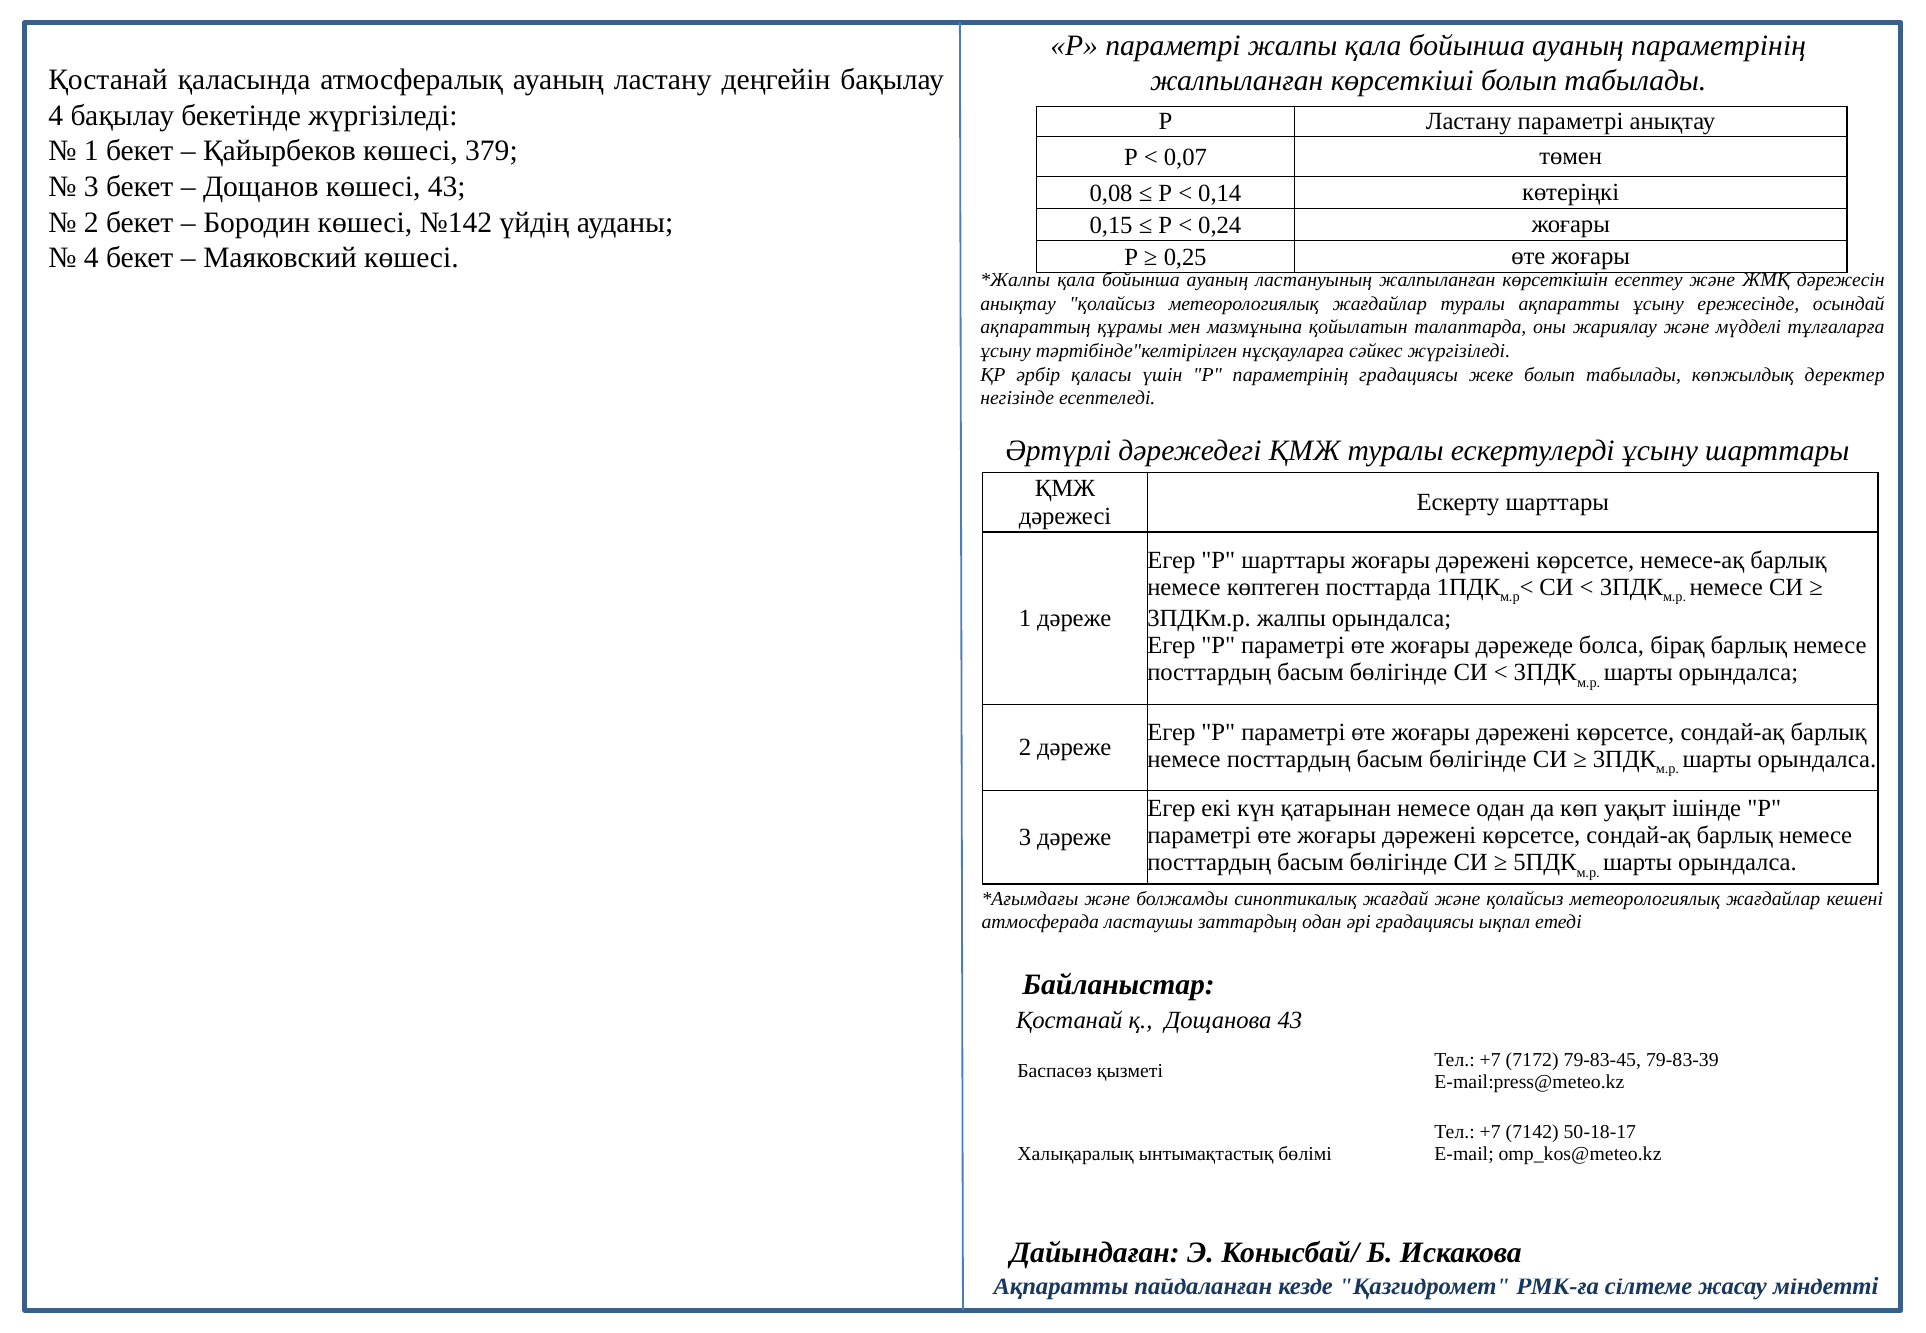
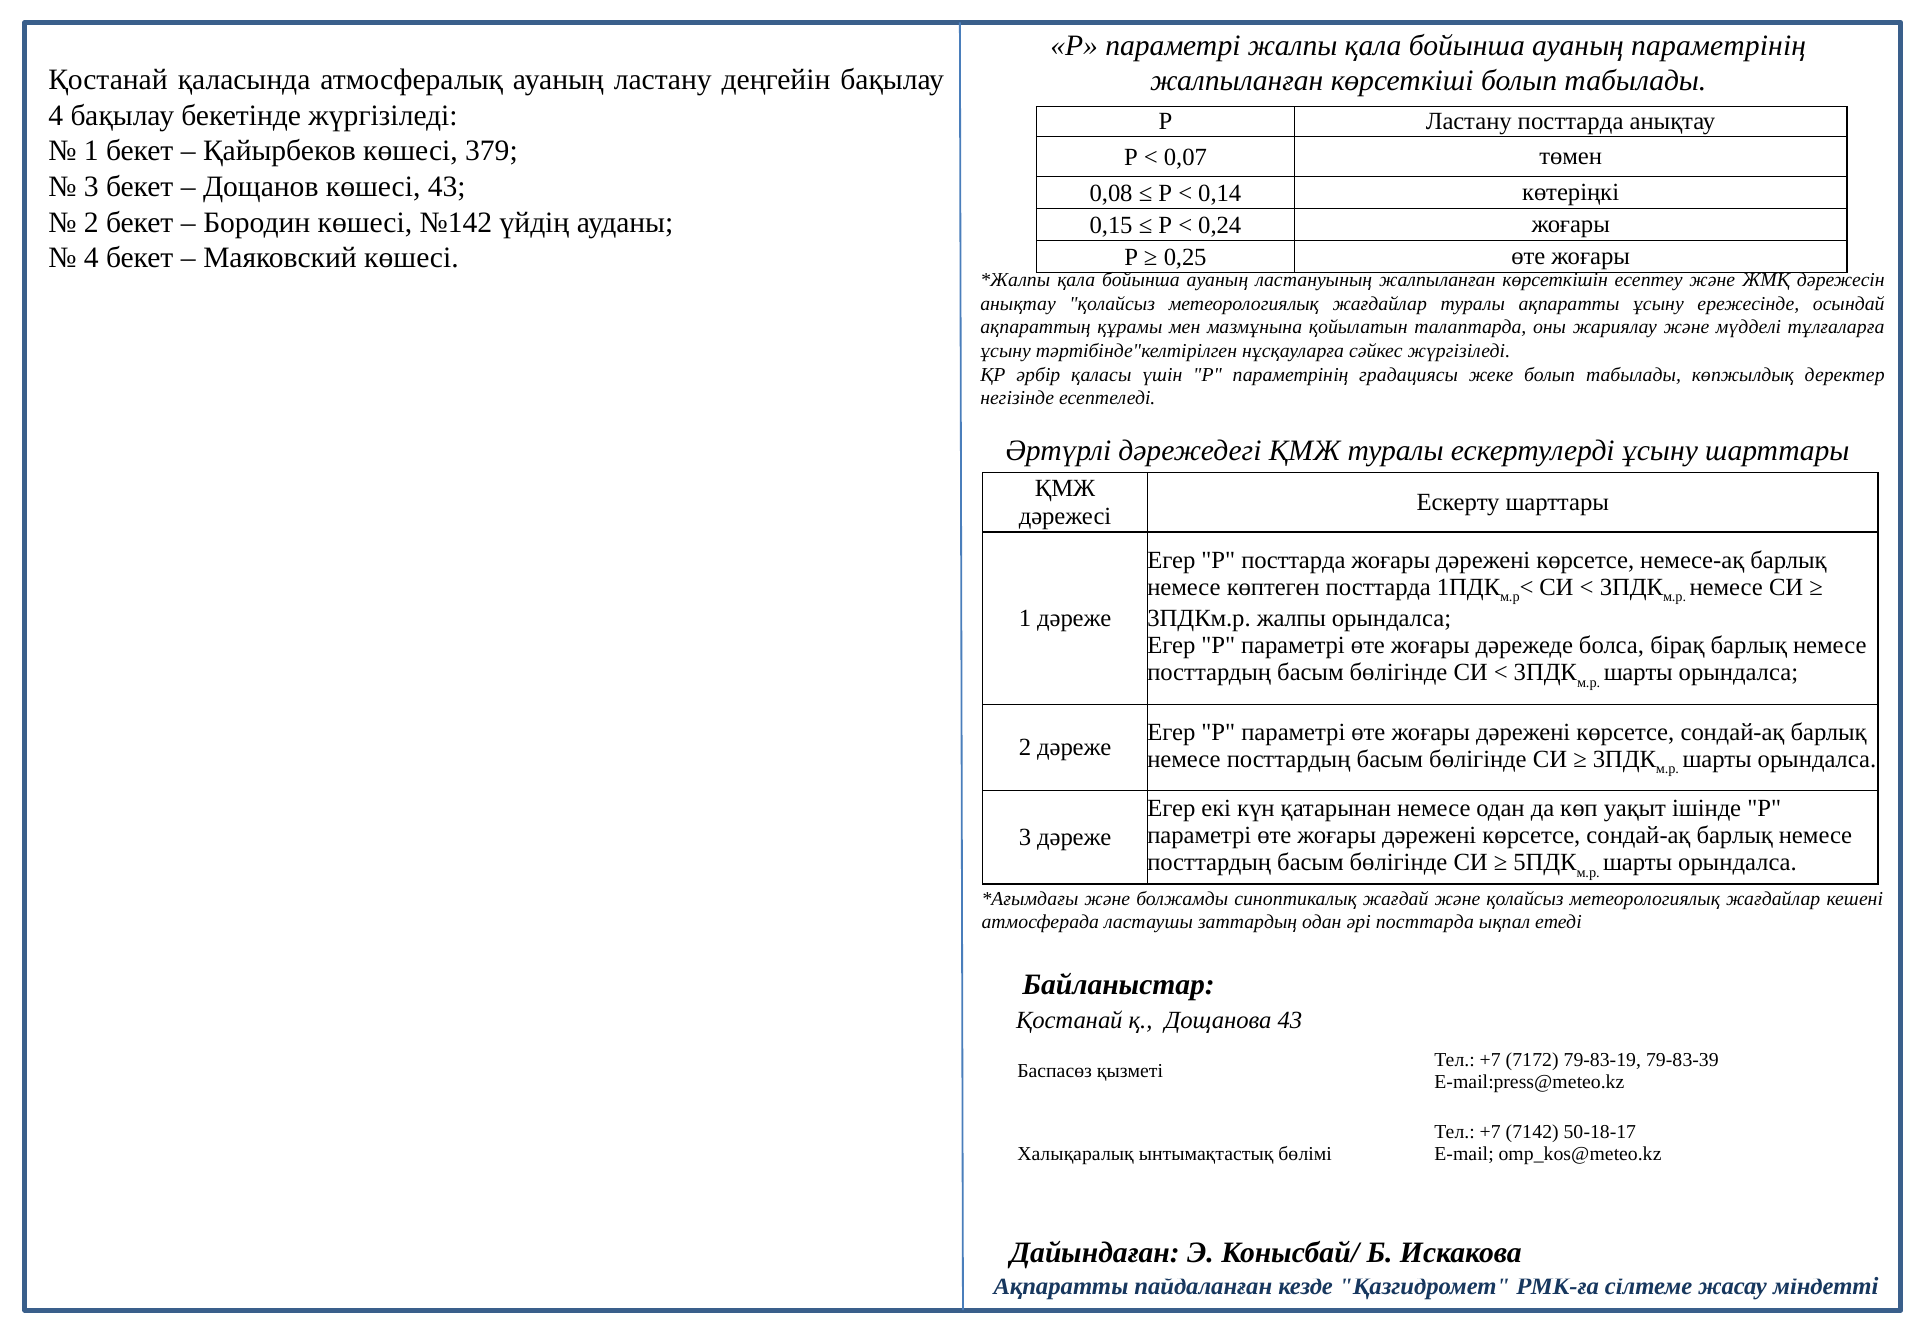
Ластану параметрі: параметрі -> посттарда (1571, 122)
Р шарттары: шарттары -> посттарда (1293, 560)
әрі градациясы: градациясы -> посттарда (1425, 923)
79-83-45: 79-83-45 -> 79-83-19 (1602, 1060)
